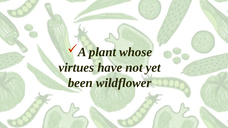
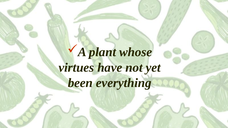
wildflower: wildflower -> everything (124, 83)
